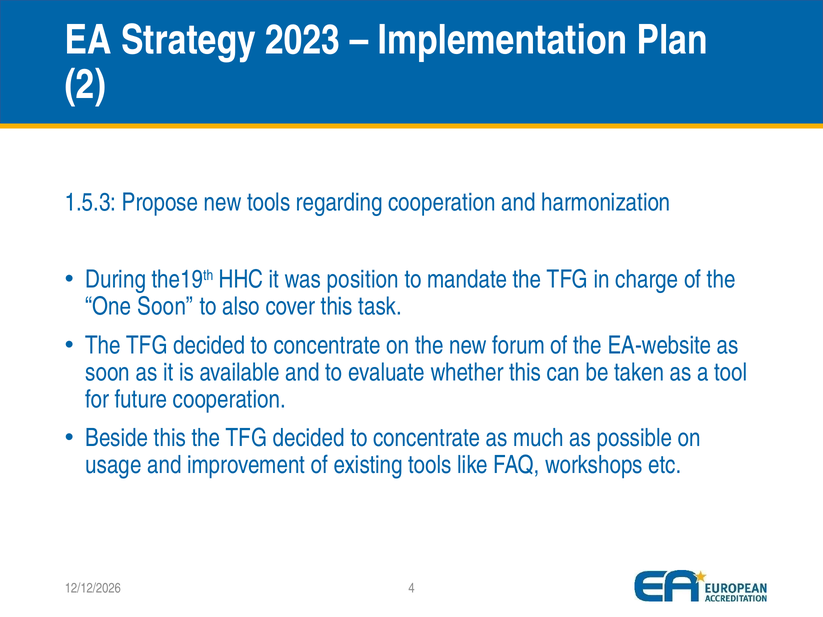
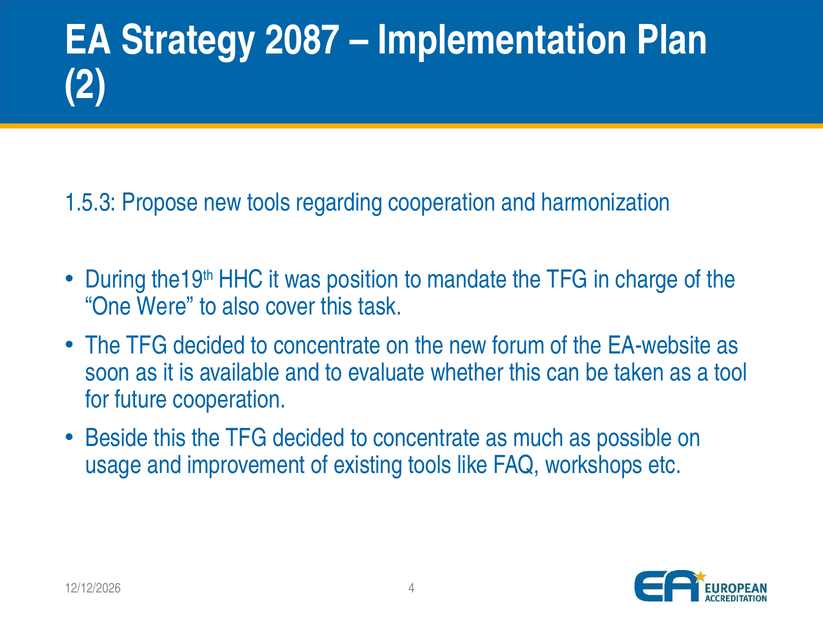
2023: 2023 -> 2087 (303, 40)
One Soon: Soon -> Were (165, 307)
